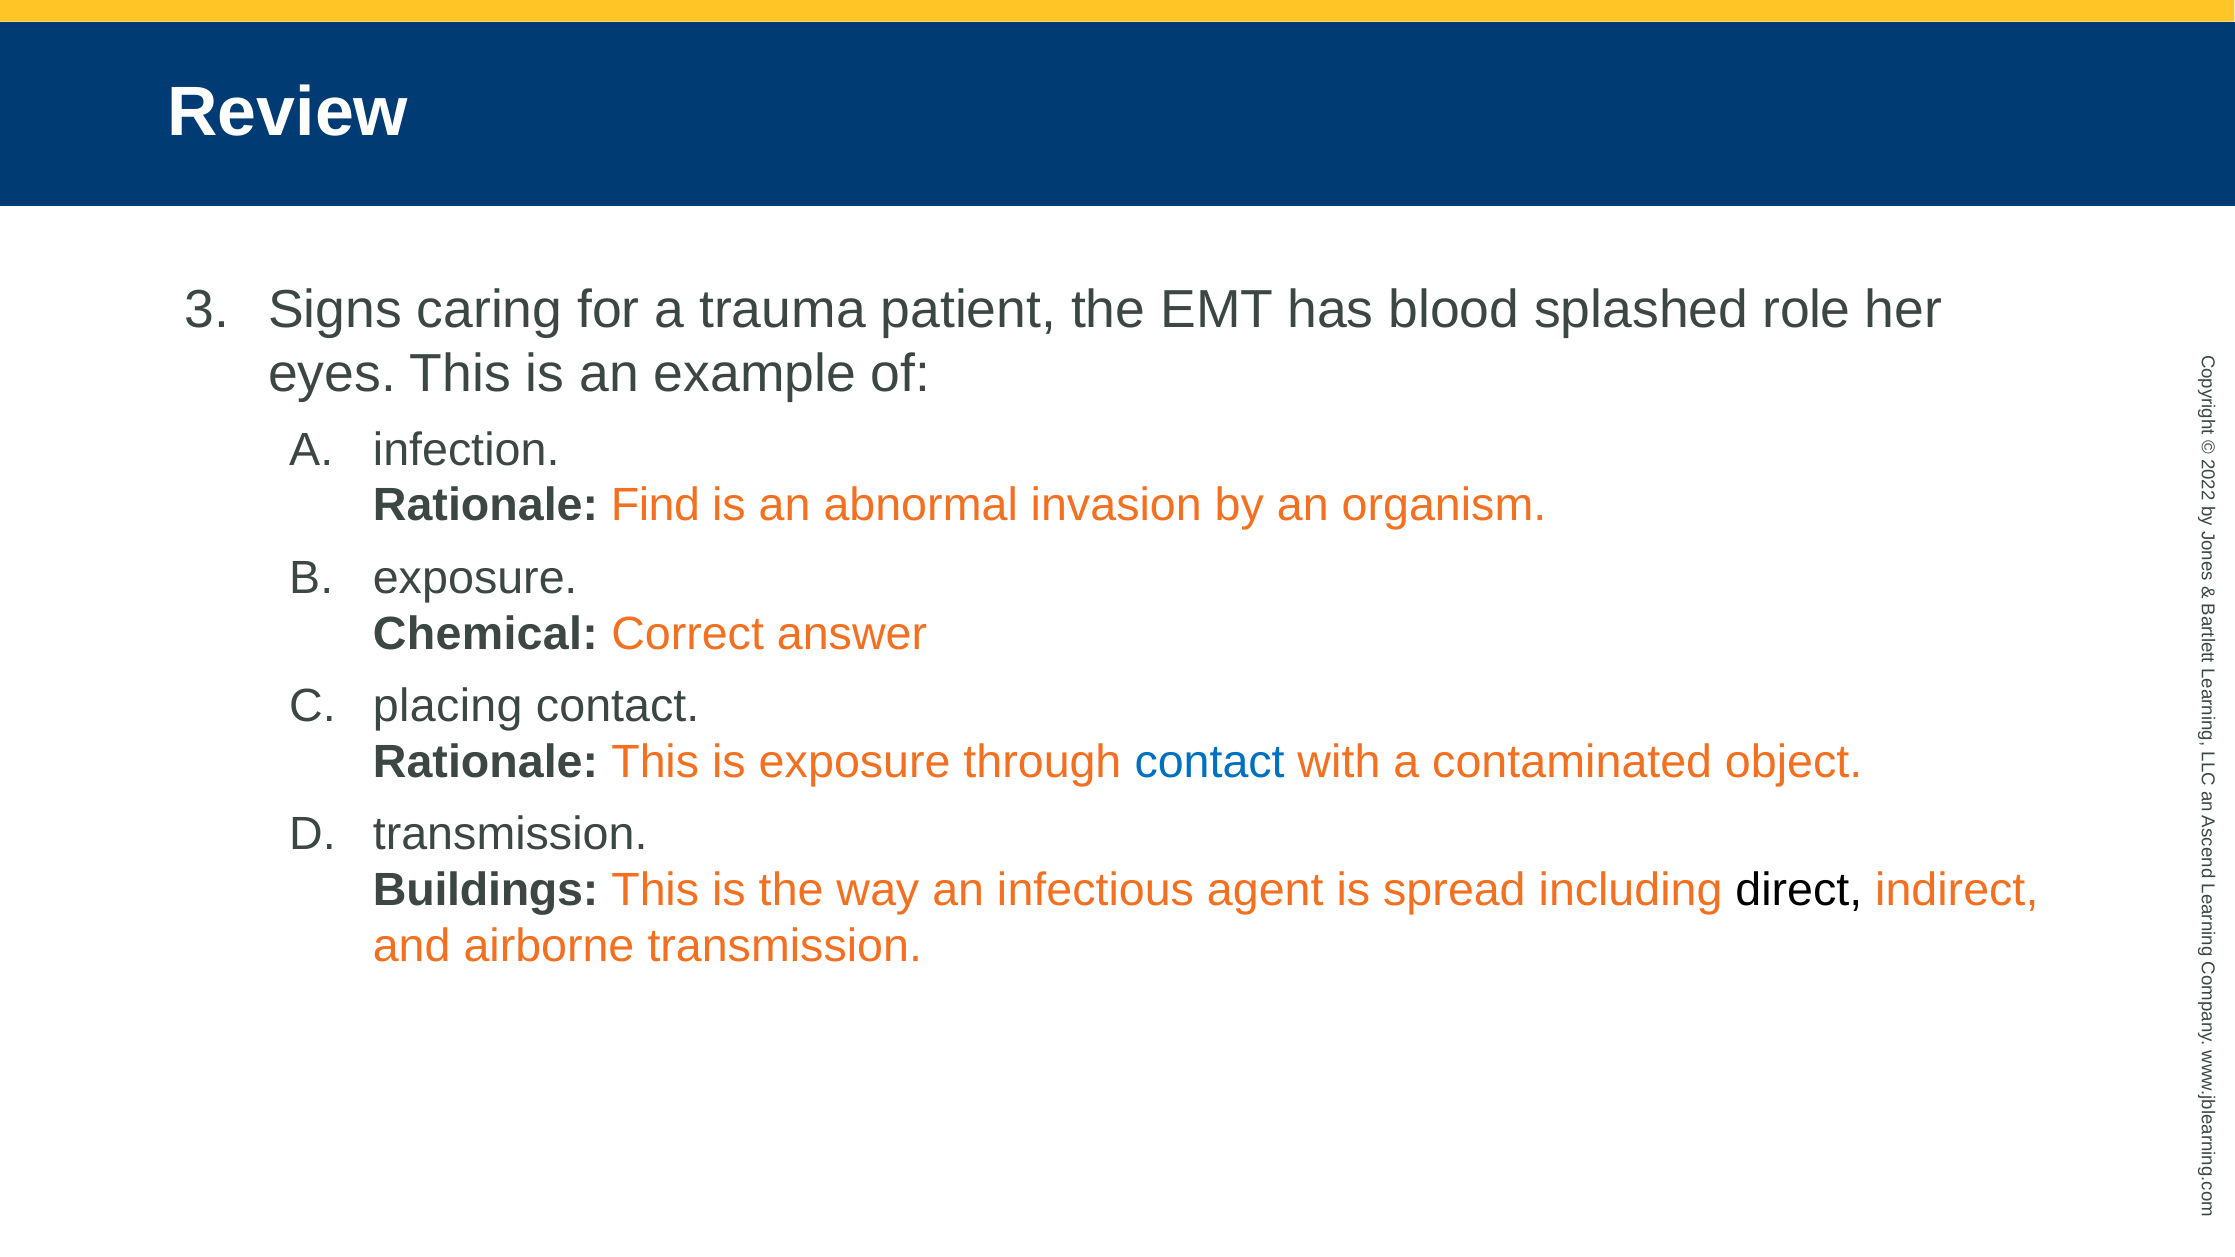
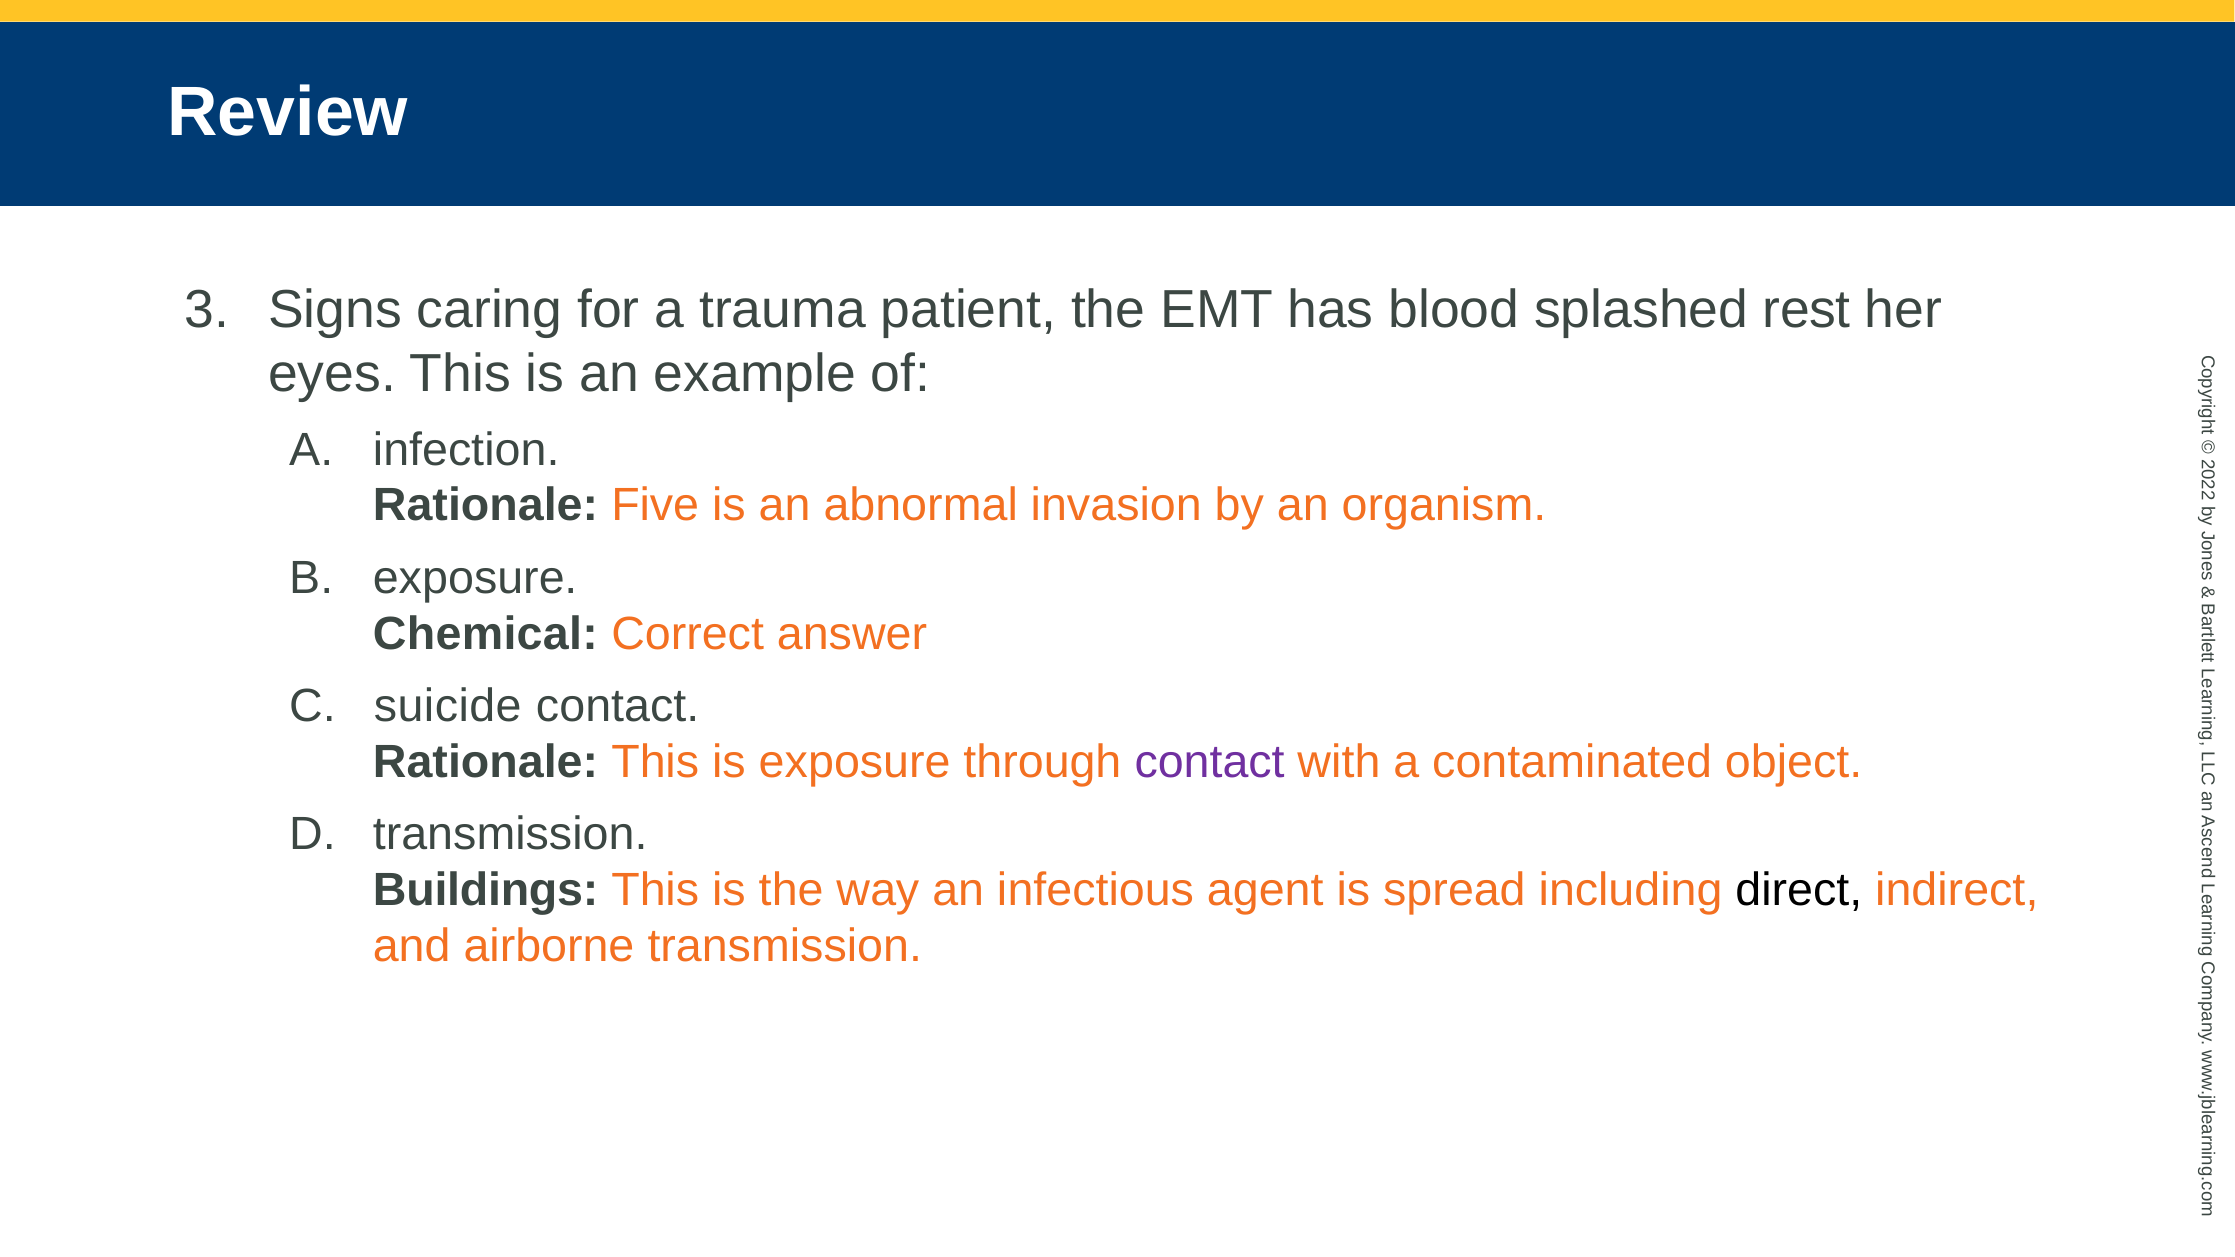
role: role -> rest (1807, 310)
Find: Find -> Five (655, 506)
placing: placing -> suicide (448, 706)
contact colour: blue -> purple (1210, 762)
